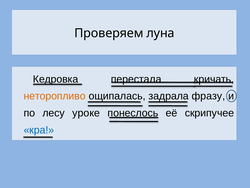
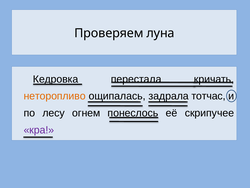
фразу: фразу -> тотчас (208, 96)
уроке: уроке -> огнем (86, 113)
кра colour: blue -> purple (39, 130)
